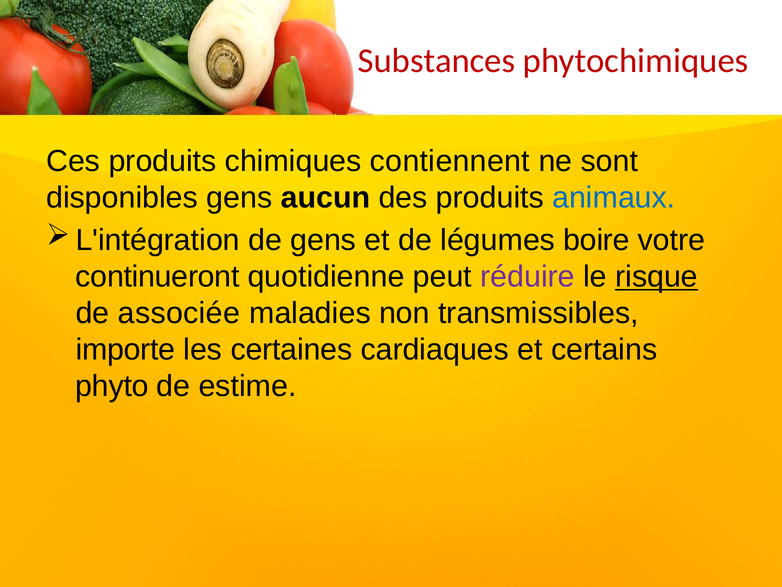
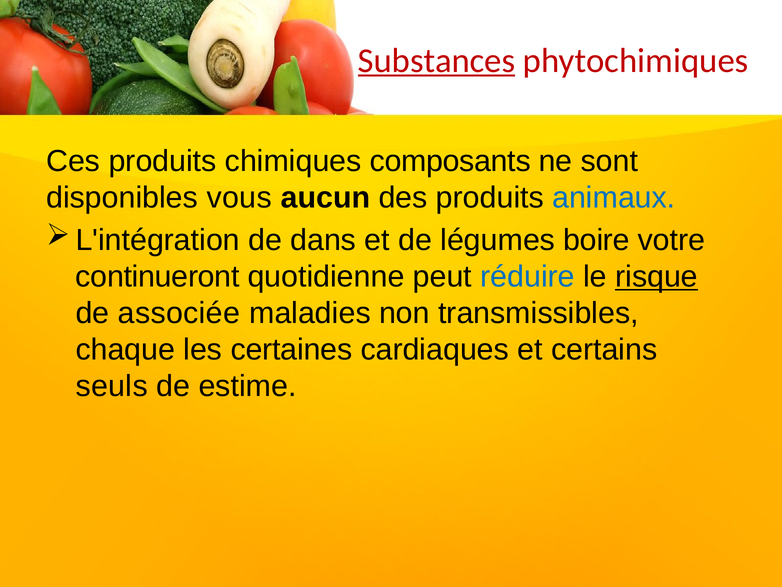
Substances underline: none -> present (436, 61)
contiennent: contiennent -> composants (450, 161)
disponibles gens: gens -> vous (239, 197)
de gens: gens -> dans (323, 240)
réduire colour: purple -> blue (527, 276)
importe: importe -> chaque (125, 349)
phyto: phyto -> seuls (112, 386)
